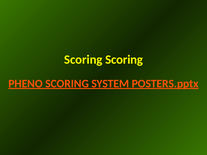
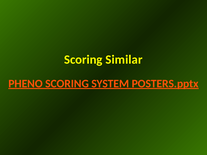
Scoring Scoring: Scoring -> Similar (124, 60)
